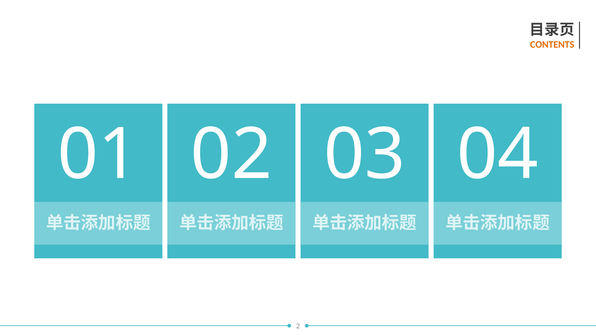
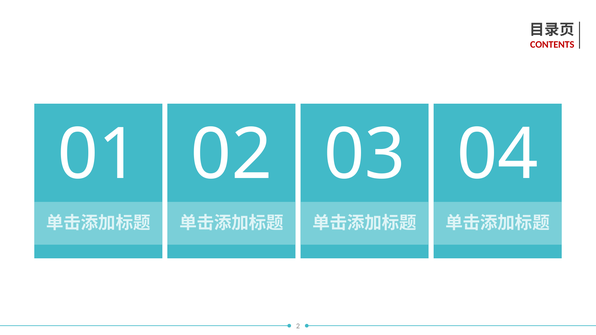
CONTENTS colour: orange -> red (552, 45)
